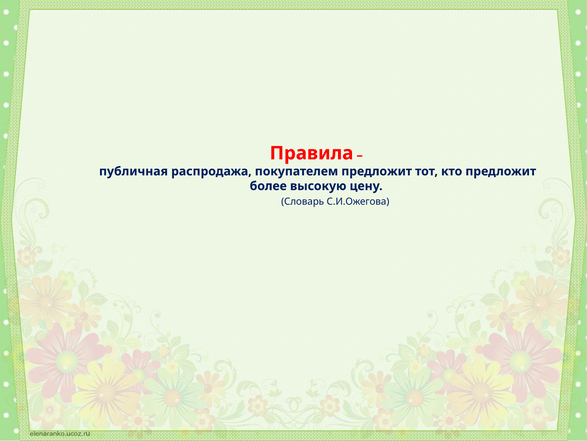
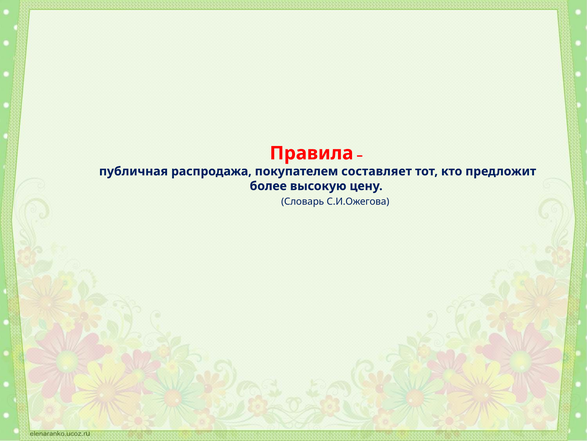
покупателем предложит: предложит -> составляет (377, 171)
